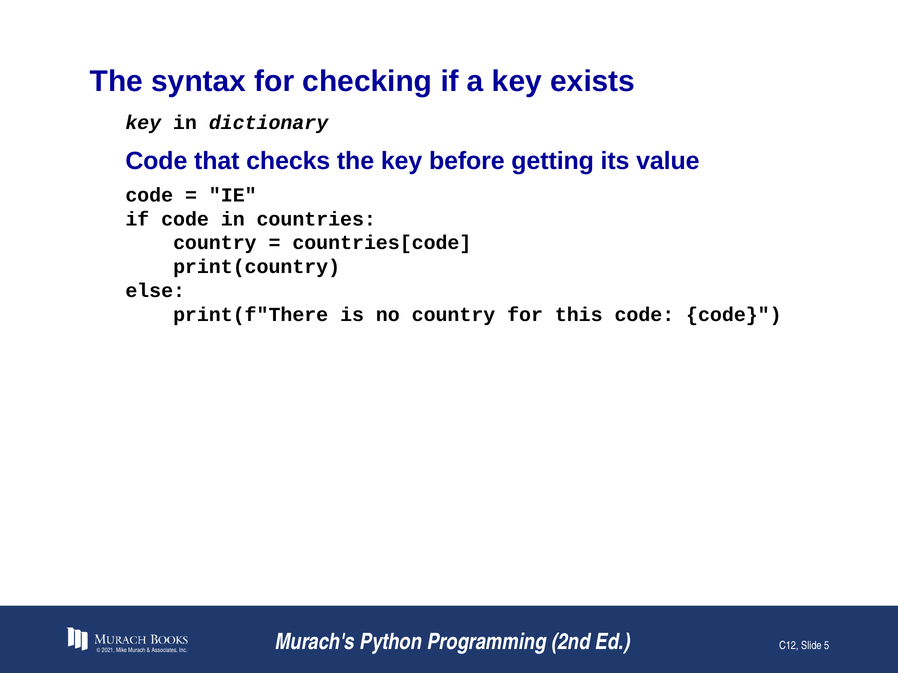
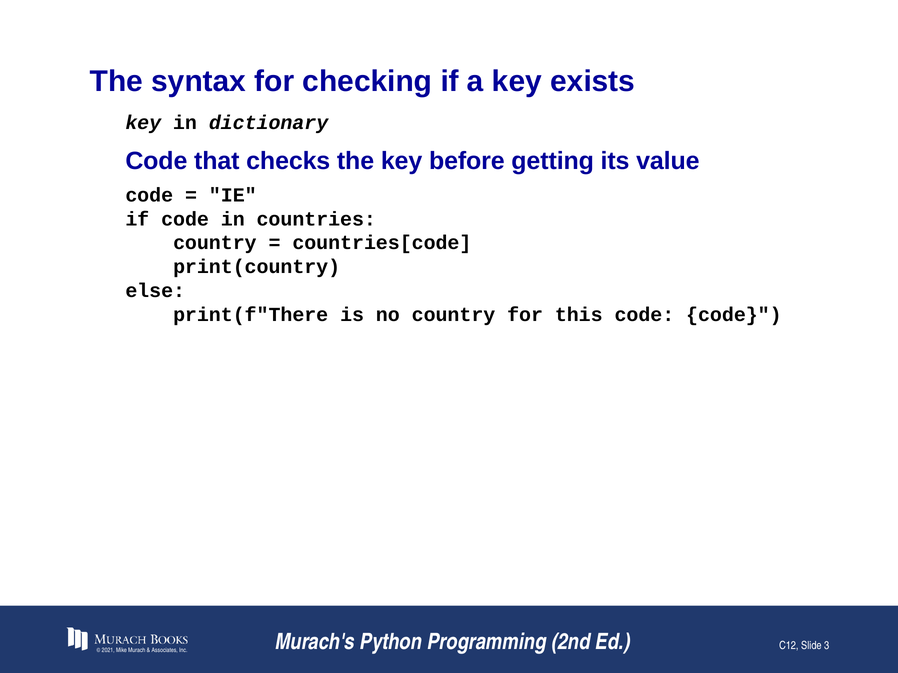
5: 5 -> 3 (827, 646)
